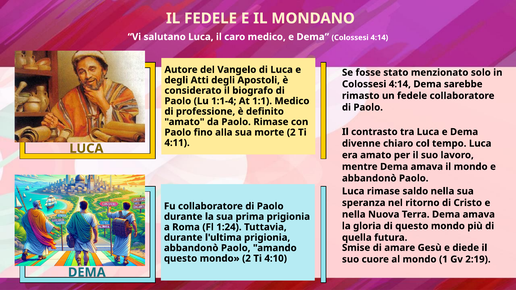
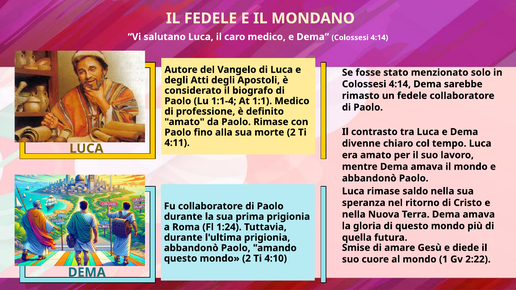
2:19: 2:19 -> 2:22 (478, 260)
